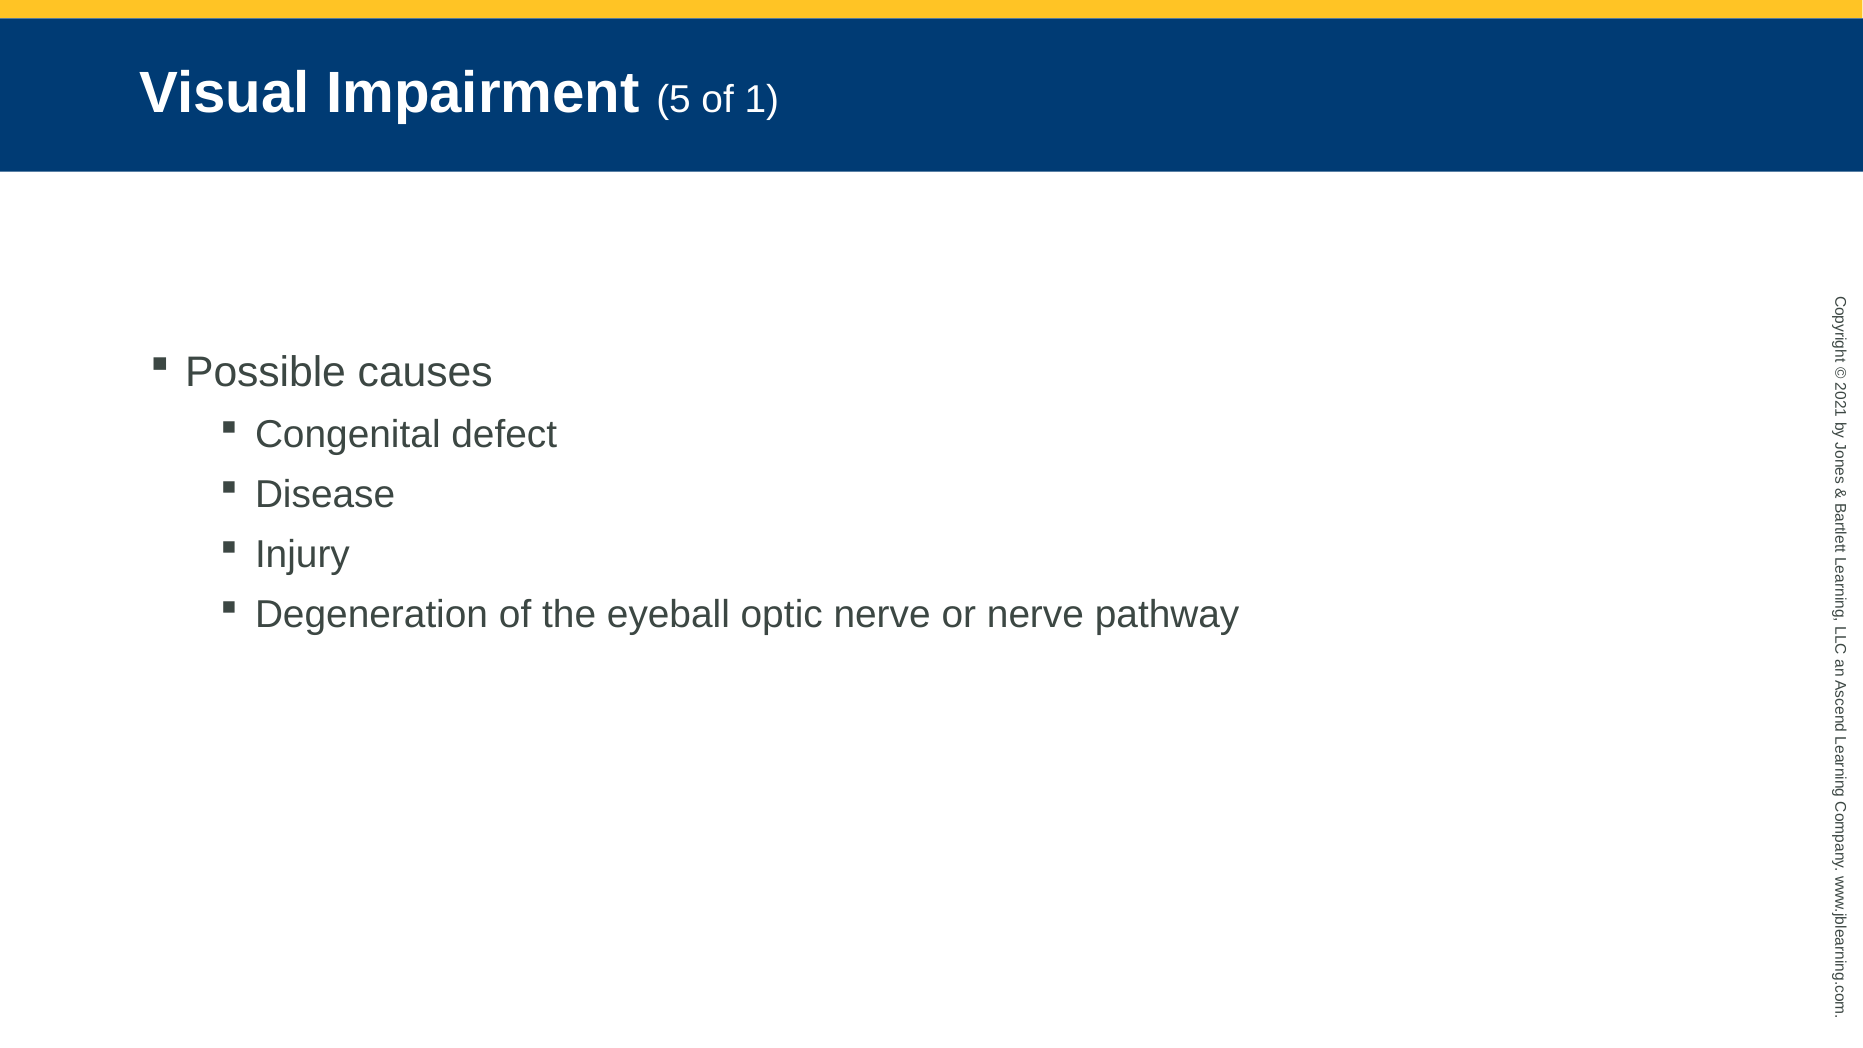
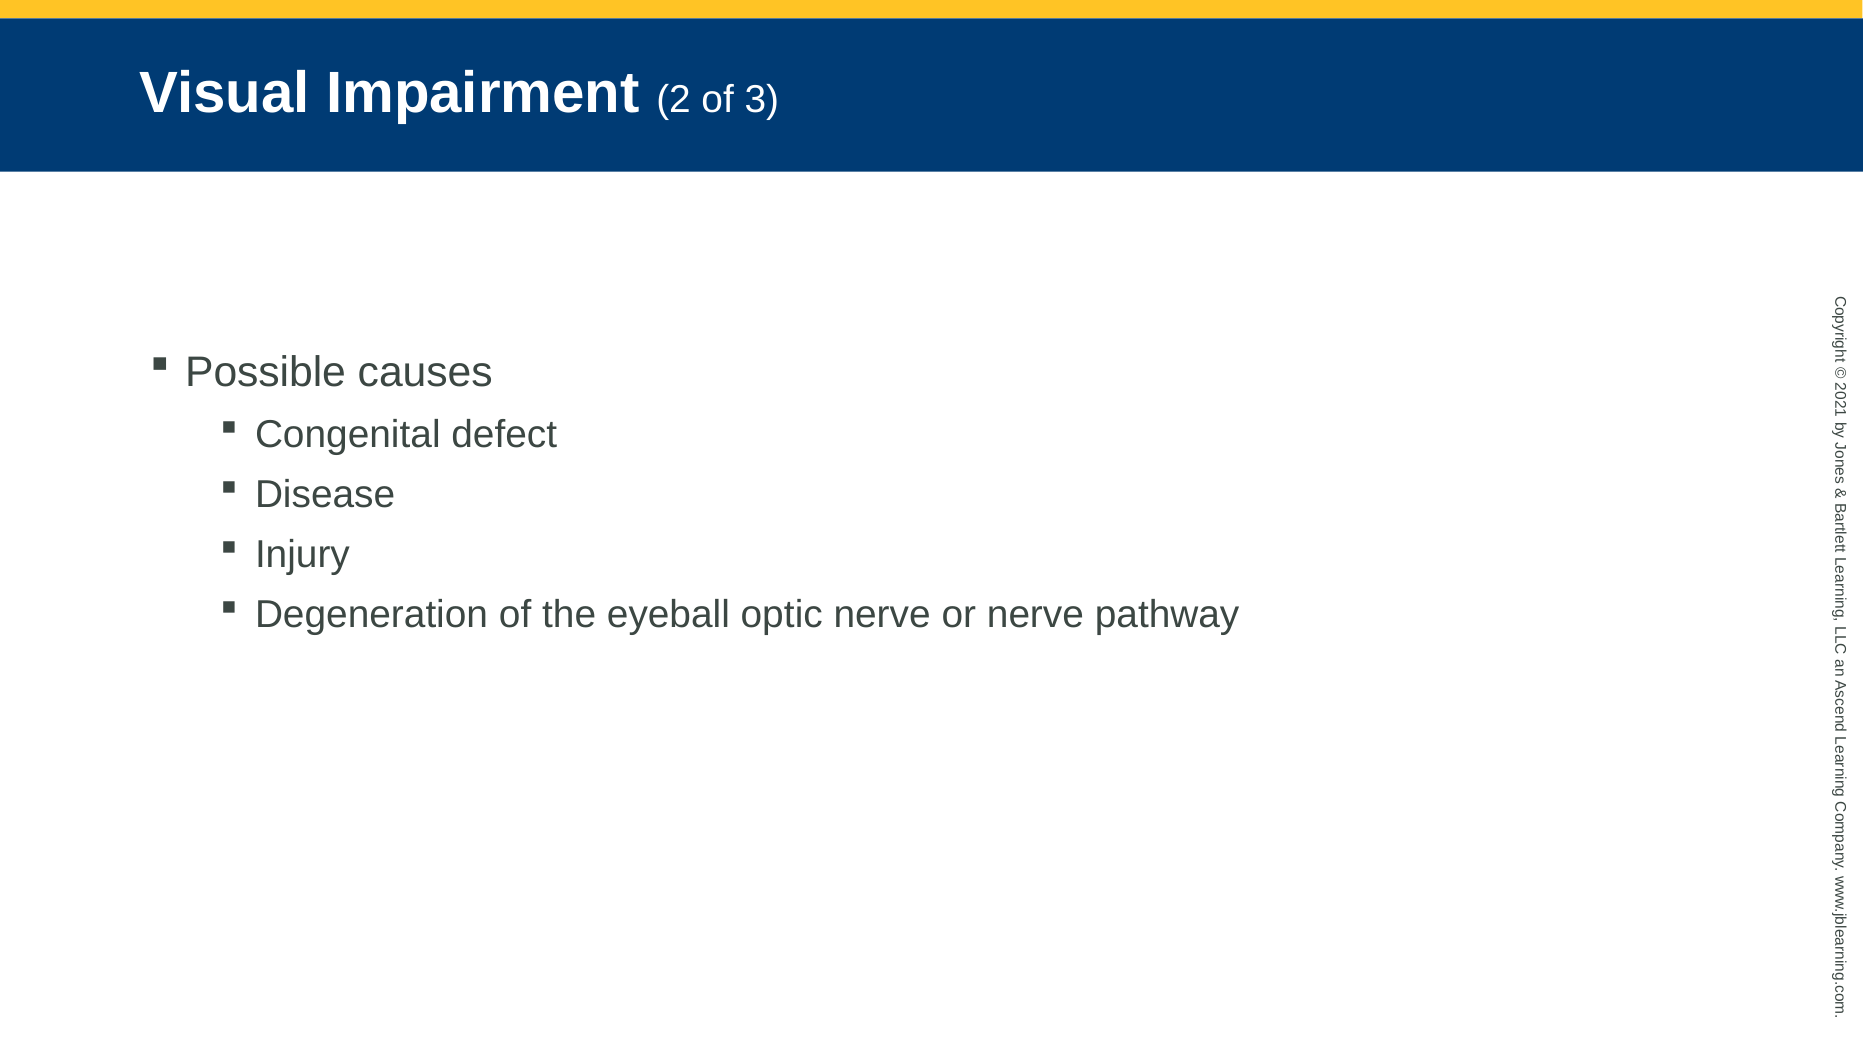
Impairment 5: 5 -> 2 (673, 100)
of 1: 1 -> 3 (762, 100)
